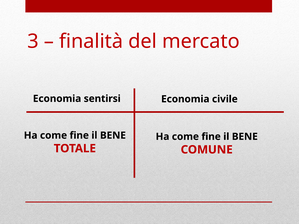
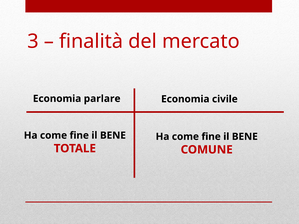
sentirsi: sentirsi -> parlare (102, 99)
